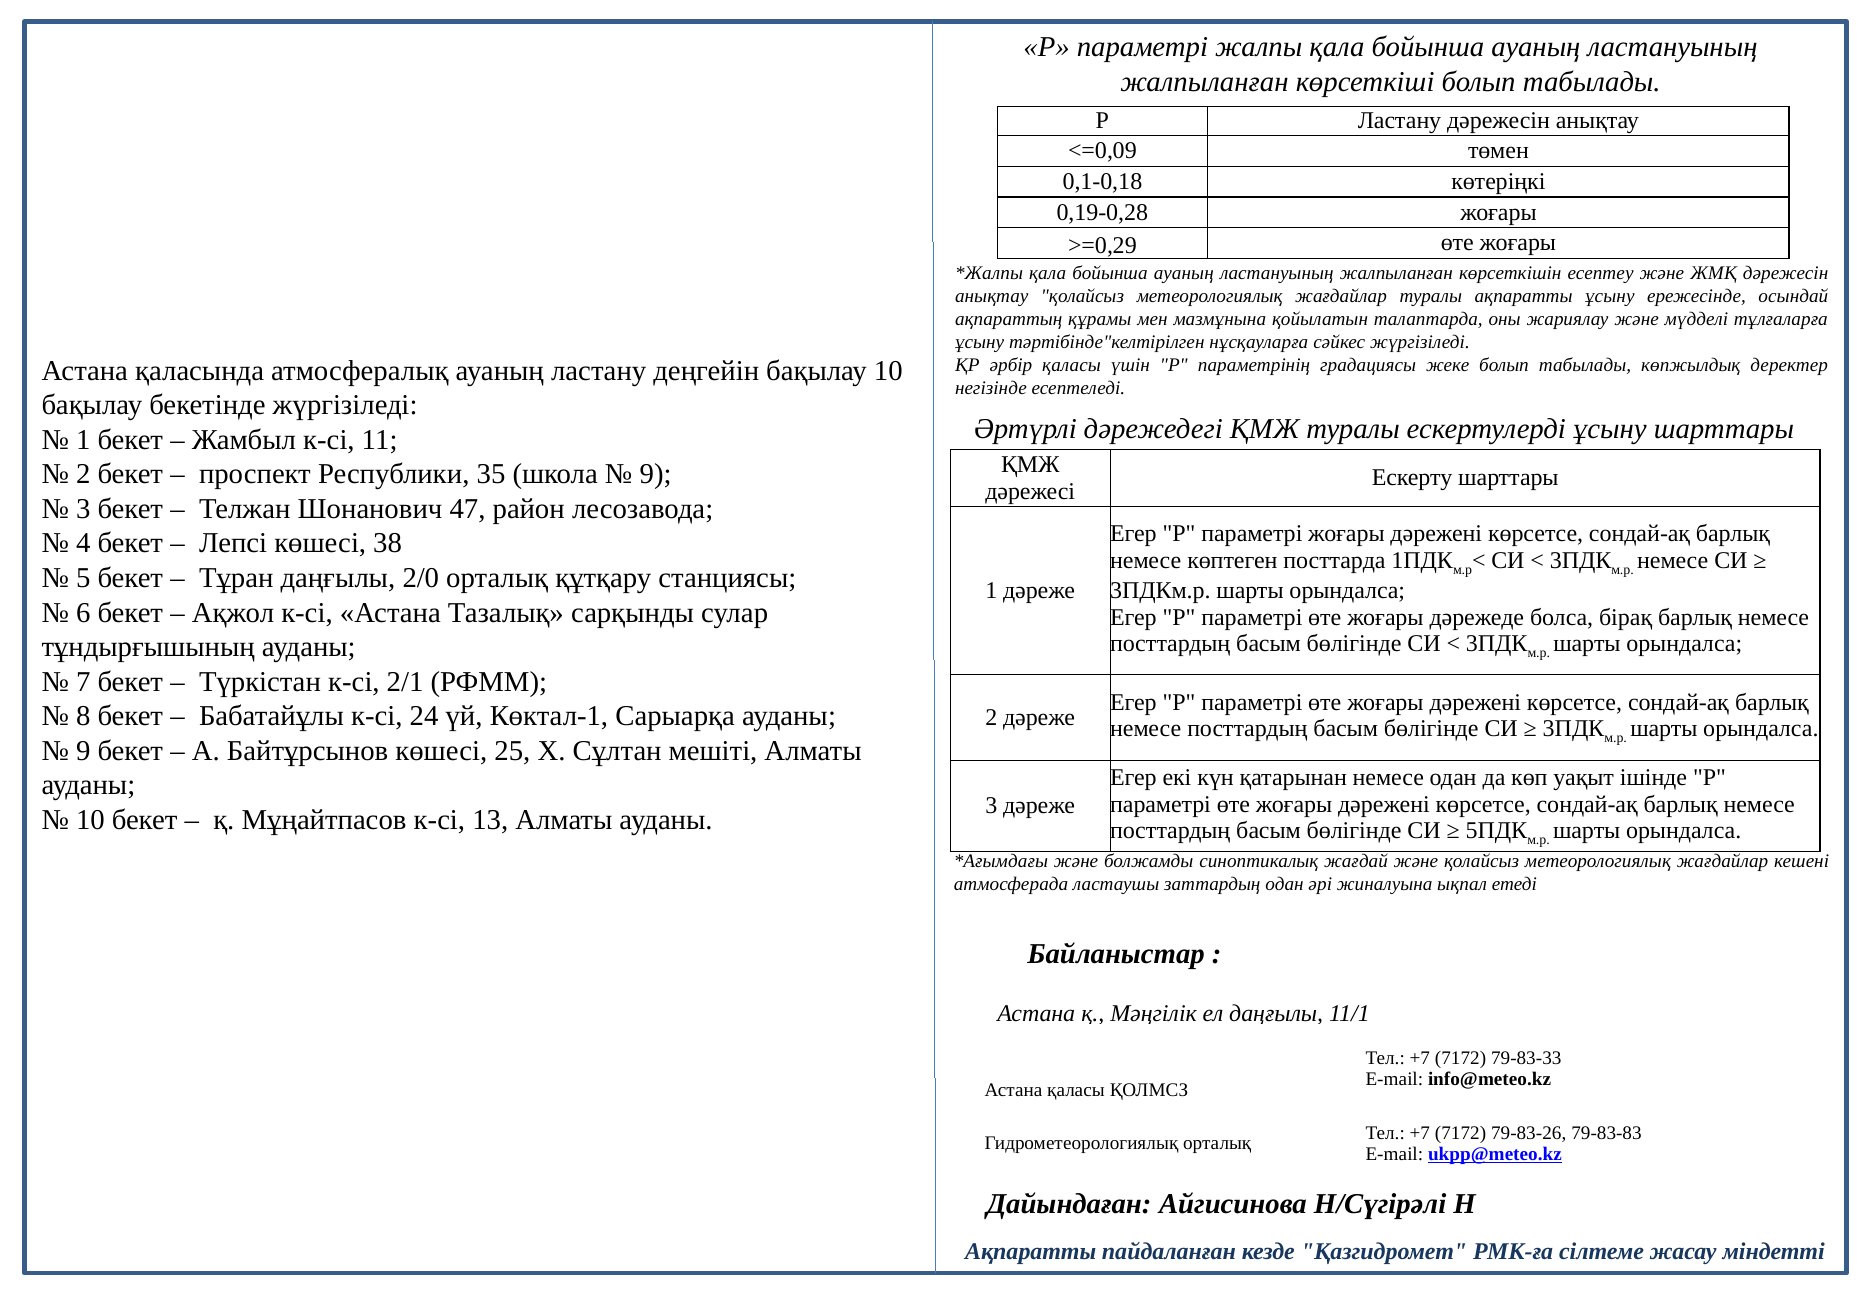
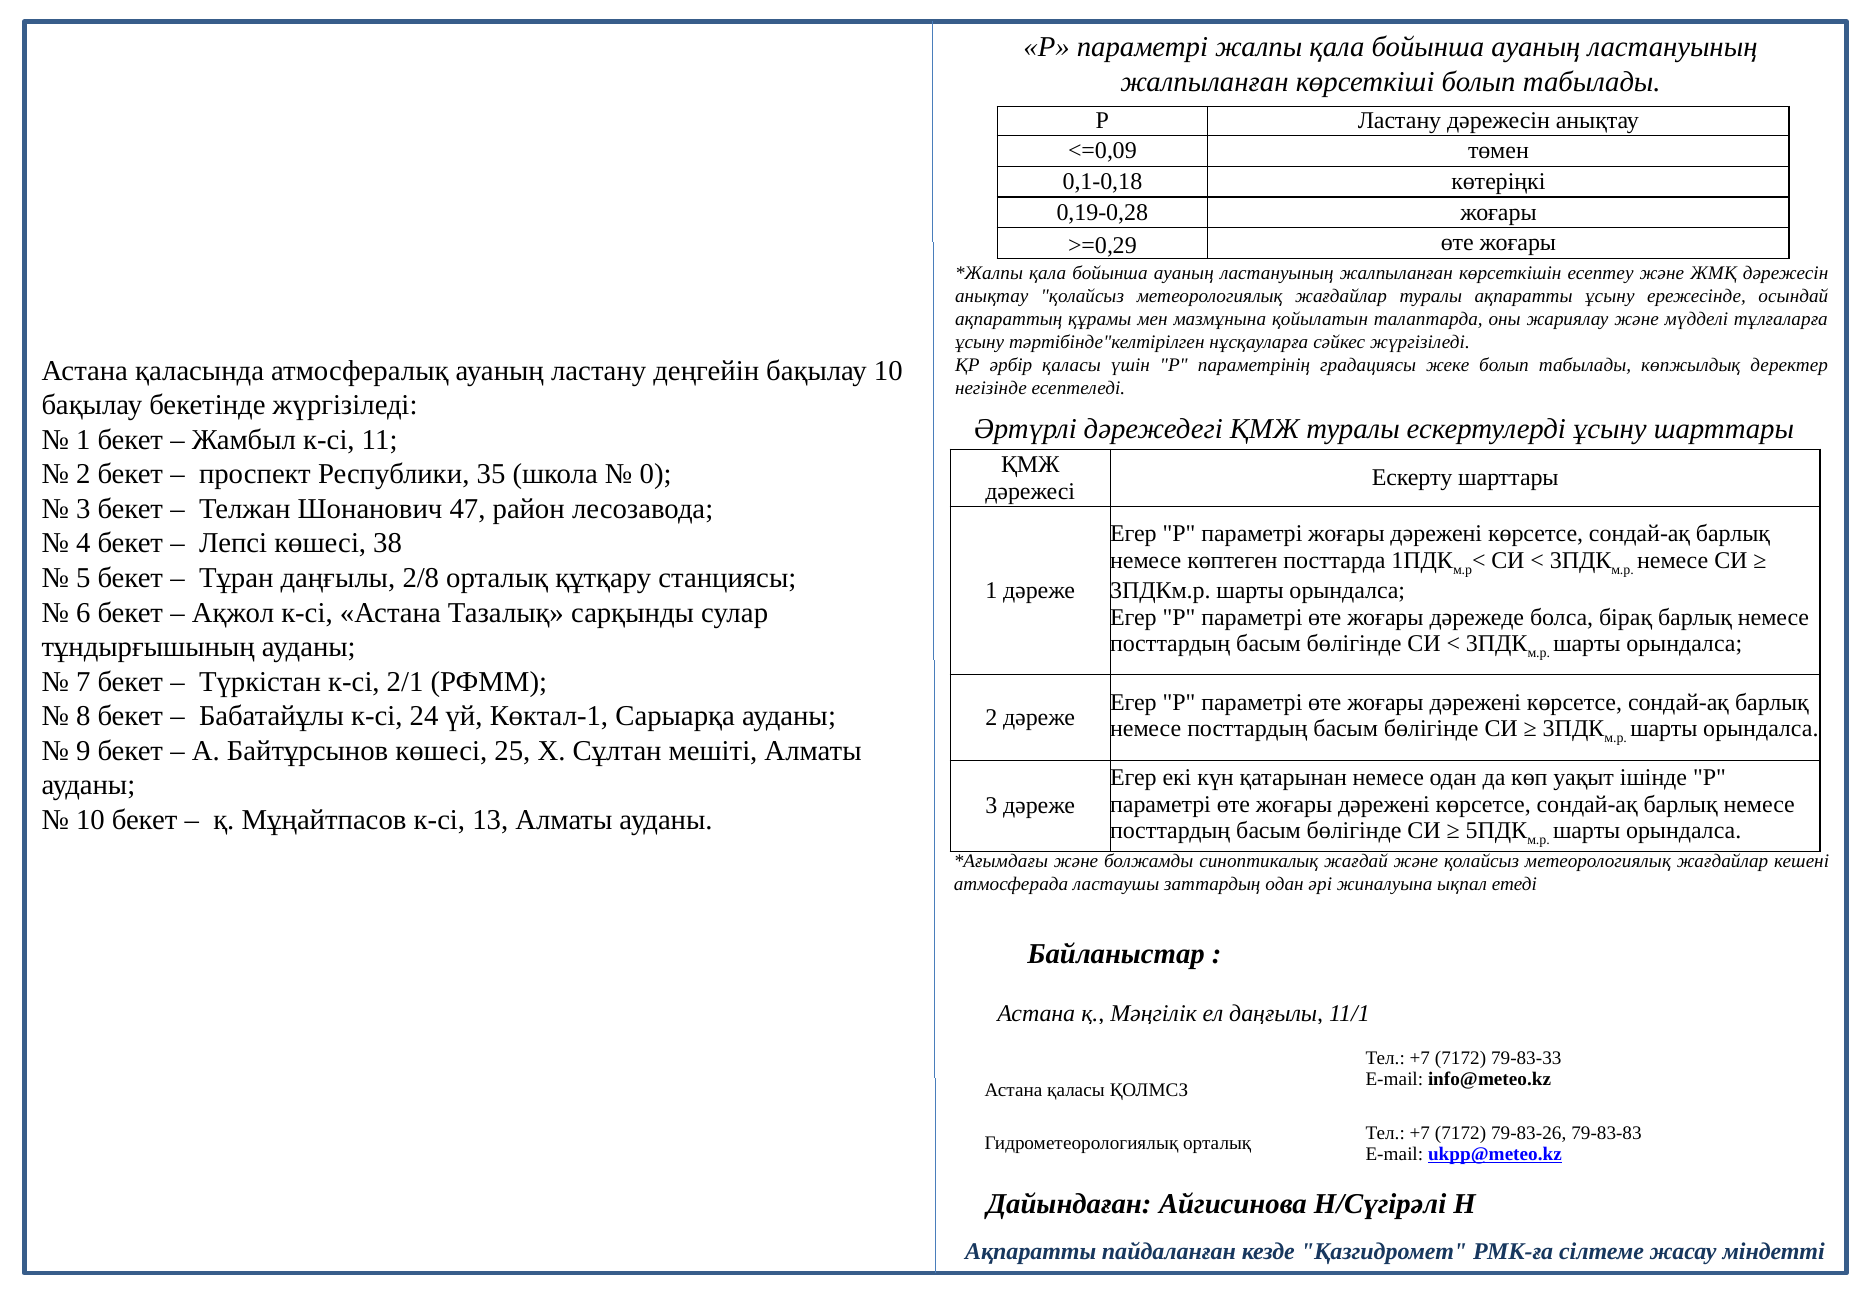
9: 9 -> 0 (656, 474)
2/0: 2/0 -> 2/8 (421, 578)
